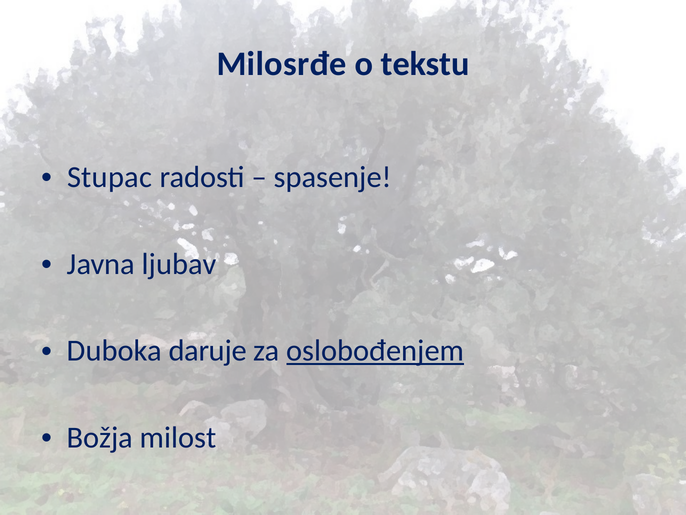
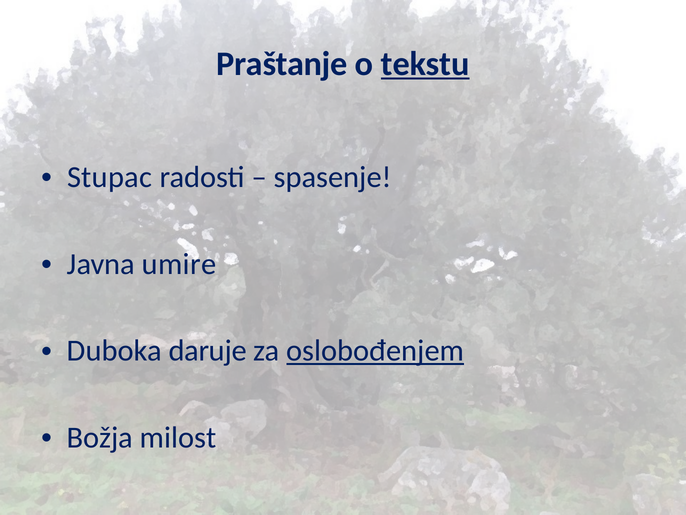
Milosrđe: Milosrđe -> Praštanje (282, 64)
tekstu underline: none -> present (425, 64)
ljubav: ljubav -> umire (179, 264)
